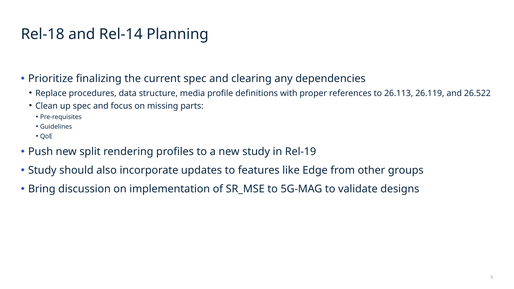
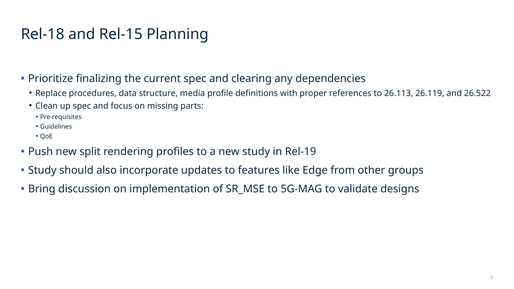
Rel-14: Rel-14 -> Rel-15 (121, 34)
